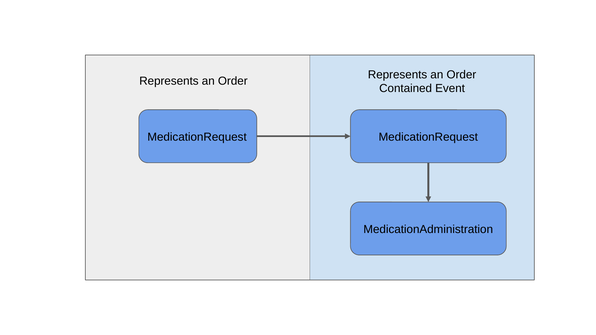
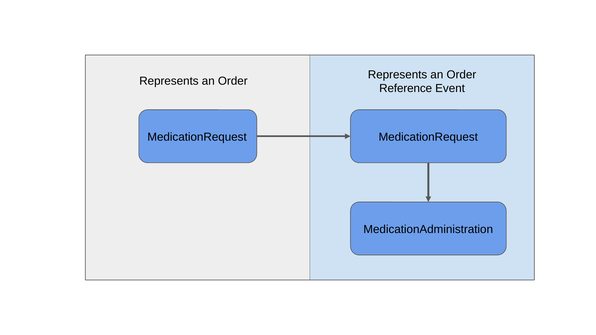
Contained: Contained -> Reference (406, 89)
